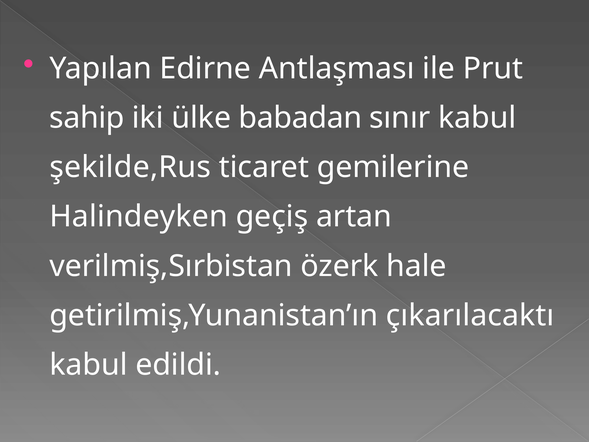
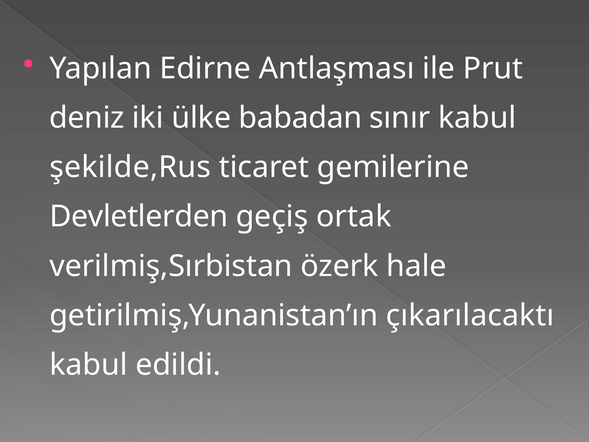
sahip: sahip -> deniz (87, 118)
Halindeyken: Halindeyken -> Devletlerden (139, 217)
artan: artan -> ortak (354, 217)
